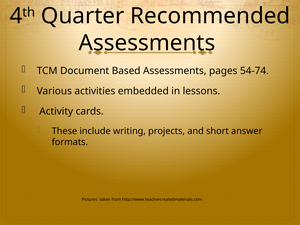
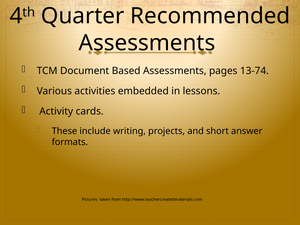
54-74: 54-74 -> 13-74 (254, 71)
